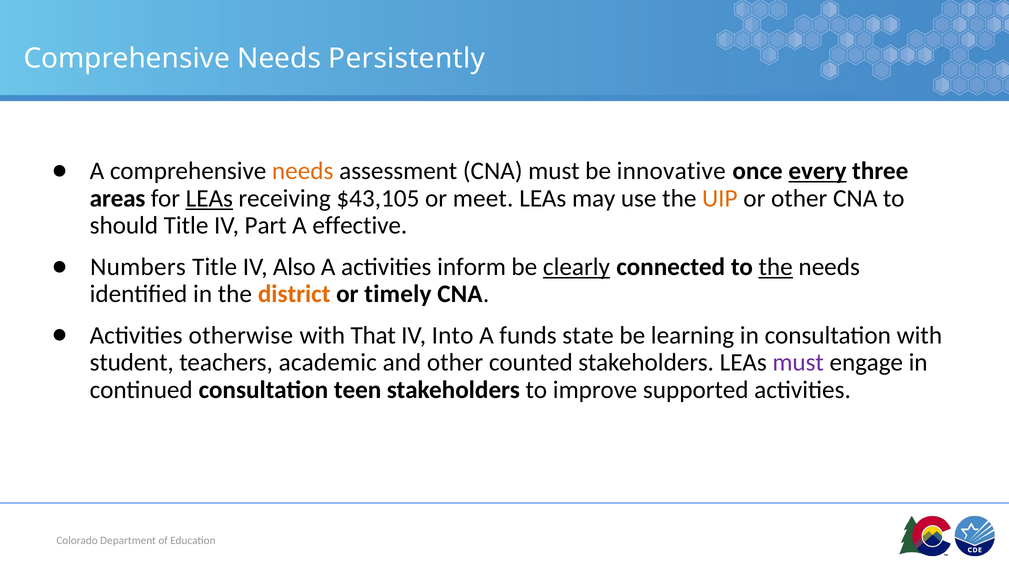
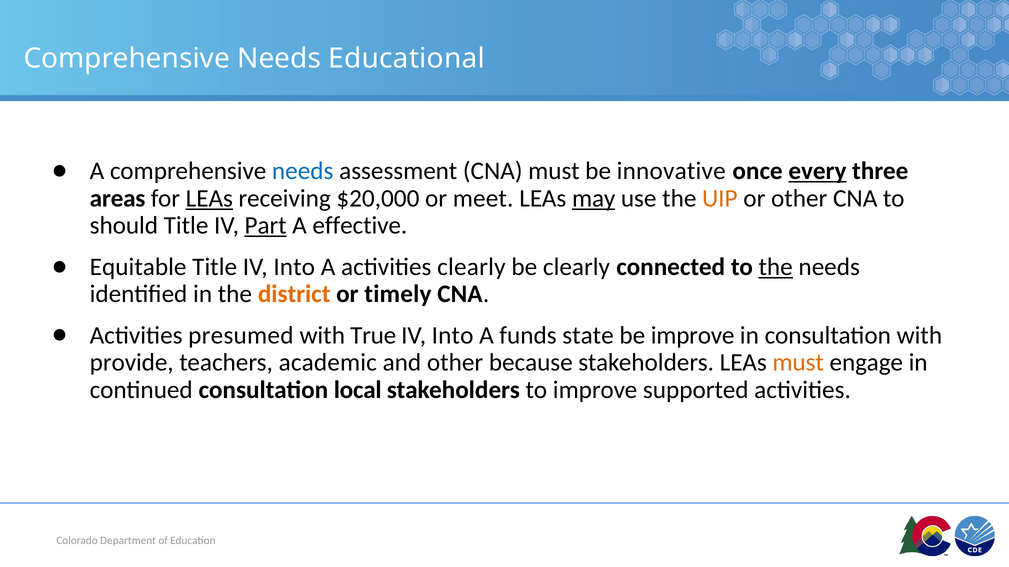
Persistently: Persistently -> Educational (407, 59)
needs colour: orange -> blue (303, 171)
$43,105: $43,105 -> $20,000 (378, 199)
may underline: none -> present (594, 199)
Part underline: none -> present (266, 226)
Numbers: Numbers -> Equitable (138, 267)
Title IV Also: Also -> Into (294, 267)
activities inform: inform -> clearly (471, 267)
clearly underline: present -> none (576, 267)
otherwise: otherwise -> presumed (241, 336)
That: That -> True (373, 336)
be learning: learning -> improve (693, 336)
student: student -> provide (132, 363)
counted: counted -> because (531, 363)
must colour: purple -> orange (798, 363)
teen: teen -> local (358, 390)
